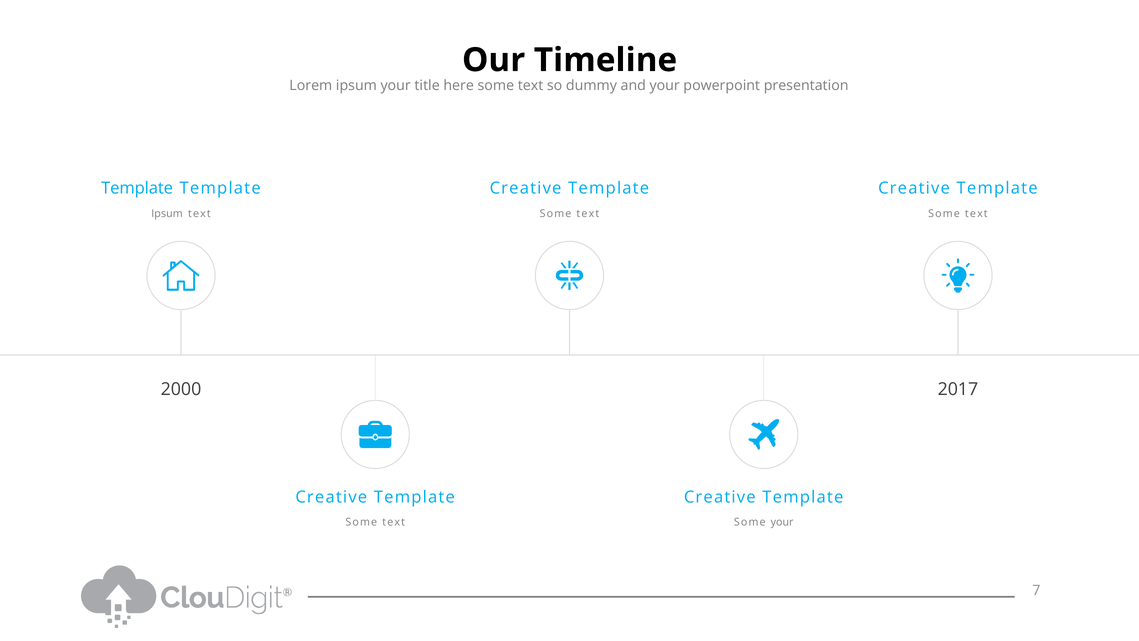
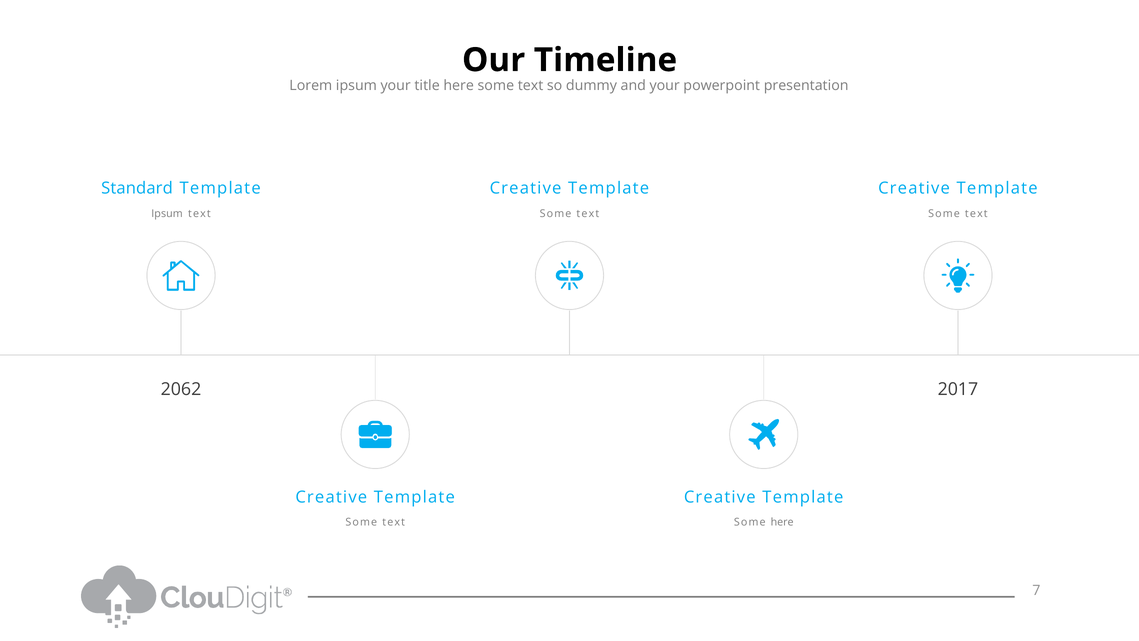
Template: Template -> Standard (137, 188)
2000: 2000 -> 2062 (181, 389)
Some your: your -> here (782, 522)
